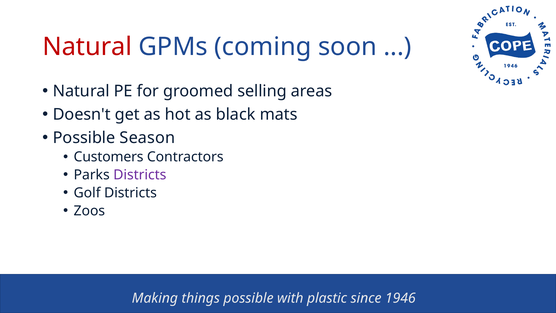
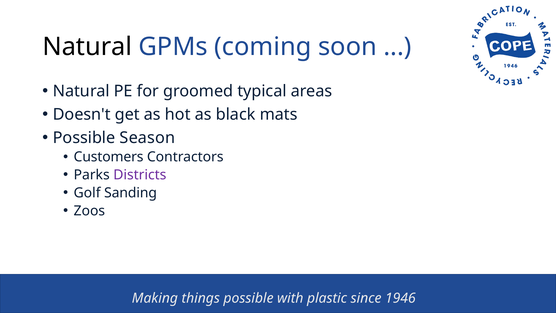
Natural colour: red -> black (87, 47)
selling: selling -> typical (262, 91)
Golf Districts: Districts -> Sanding (131, 193)
